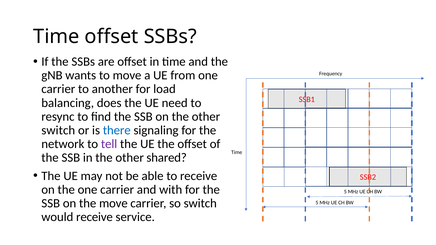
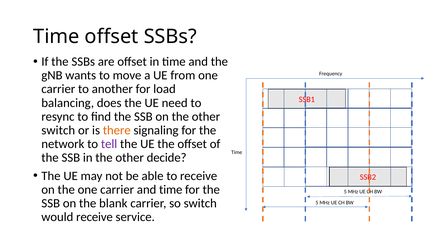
there colour: blue -> orange (117, 130)
shared: shared -> decide (167, 158)
and with: with -> time (171, 190)
the move: move -> blank (113, 203)
